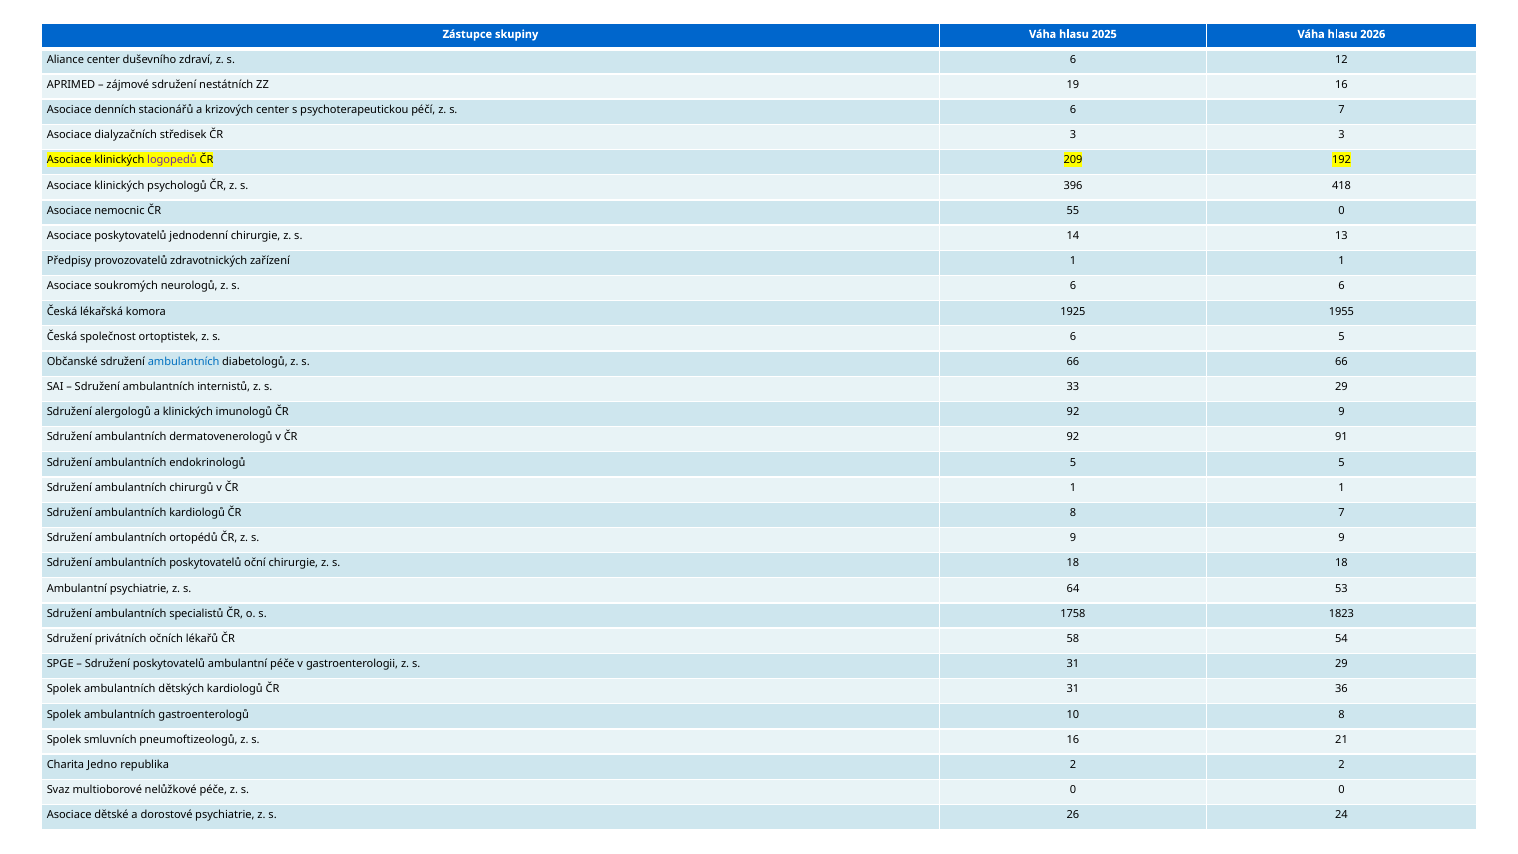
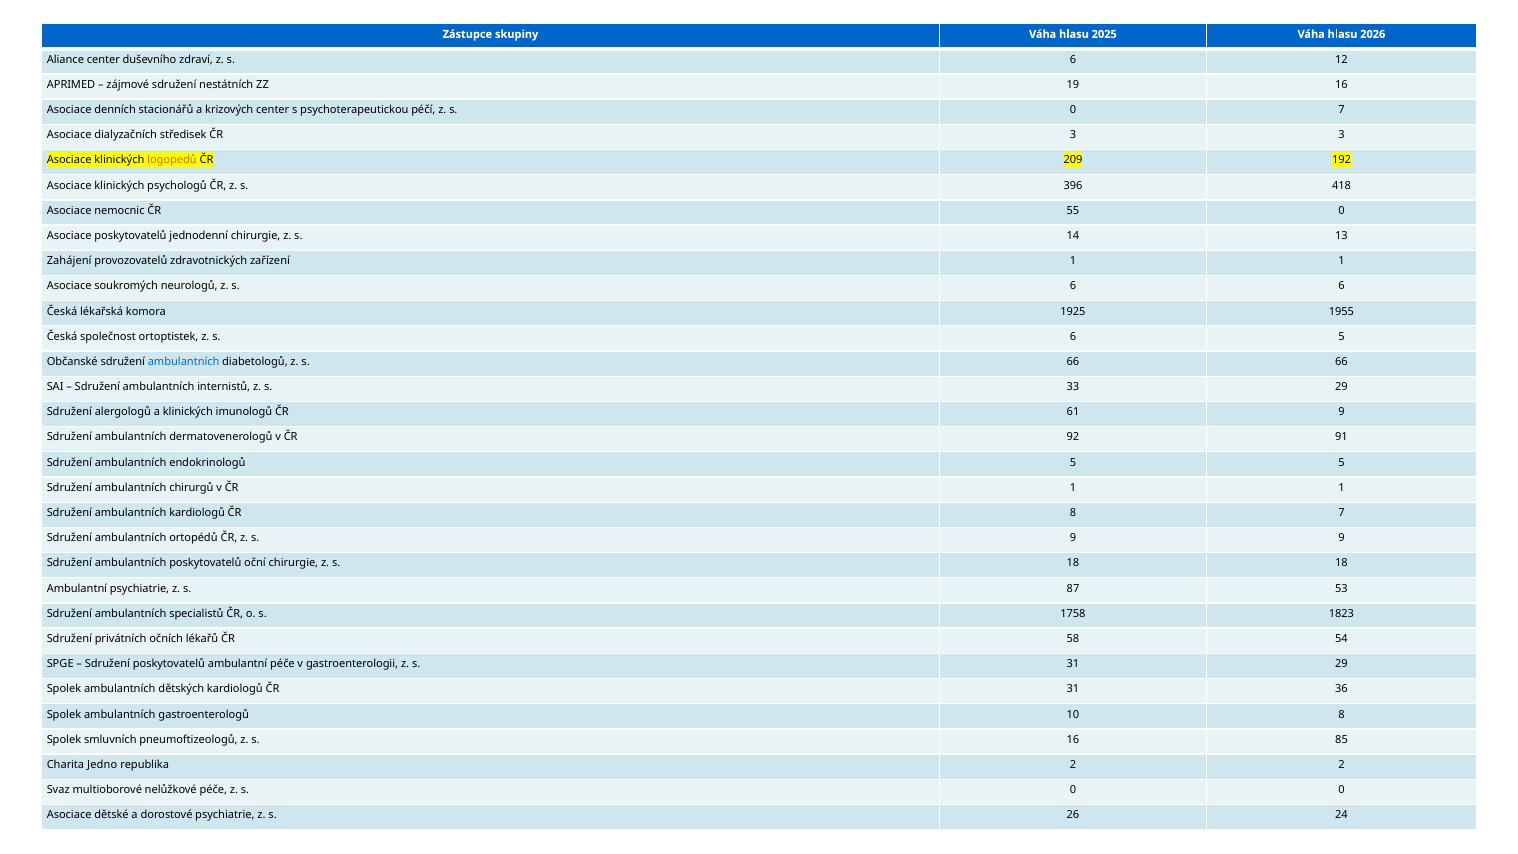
péčí z s 6: 6 -> 0 (1073, 110)
logopedů colour: purple -> orange (172, 160)
Předpisy: Předpisy -> Zahájení (69, 261)
imunologů ČR 92: 92 -> 61 (1073, 412)
64: 64 -> 87 (1073, 589)
21: 21 -> 85 (1342, 740)
